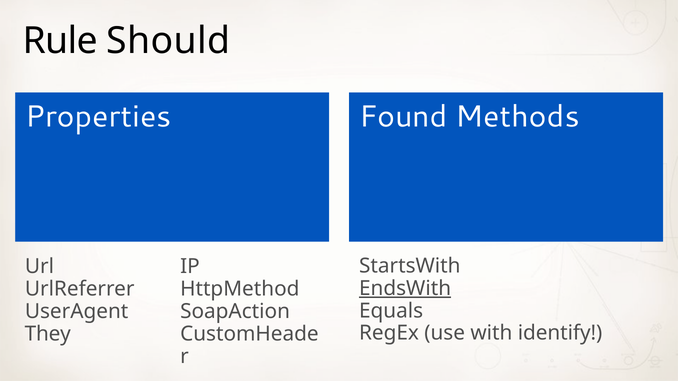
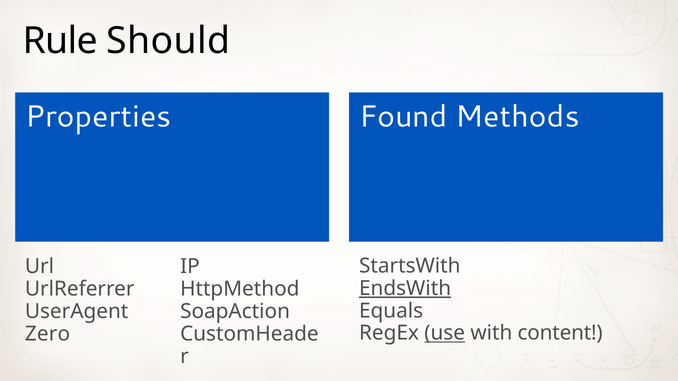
use underline: none -> present (445, 333)
identify: identify -> content (560, 333)
They: They -> Zero (48, 334)
